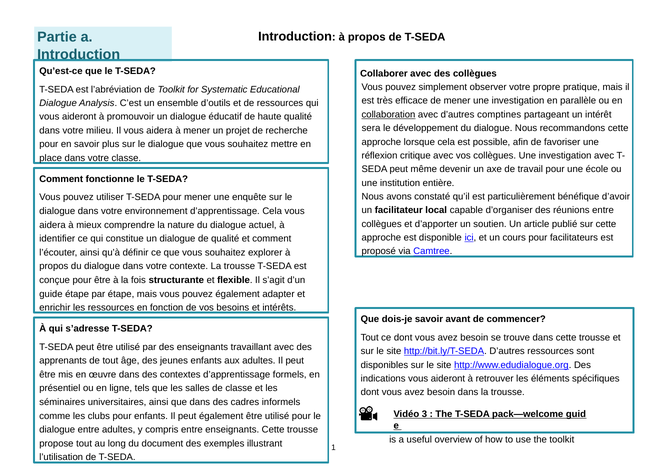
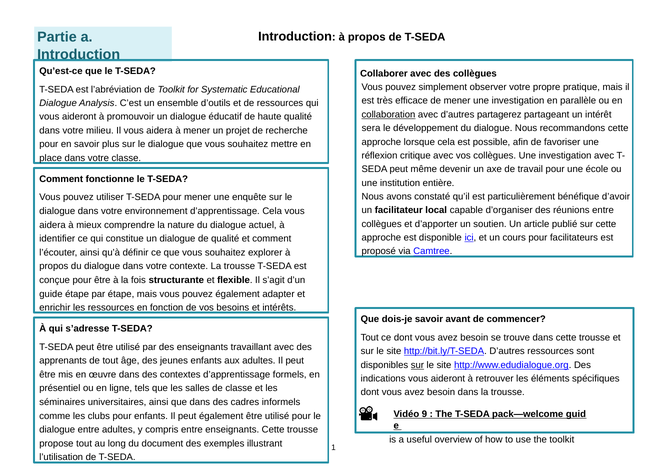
comptines: comptines -> partagerez (499, 114)
sur underline: none -> present (417, 365)
3: 3 -> 9 (424, 414)
